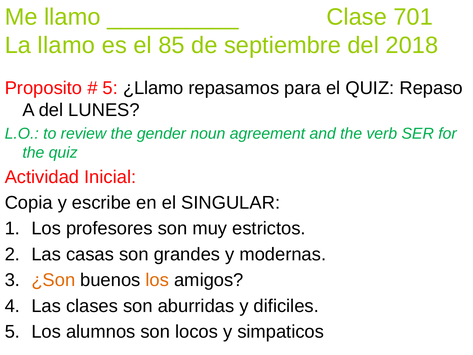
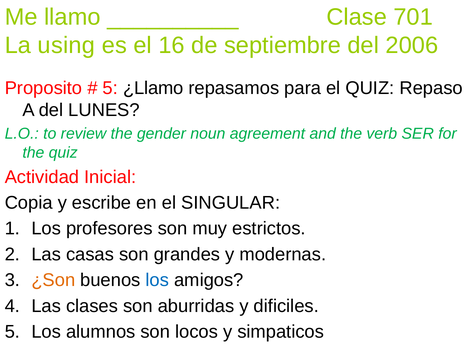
La llamo: llamo -> using (66, 45)
85: 85 -> 16 (172, 45)
2018: 2018 -> 2006 (412, 45)
los colour: orange -> blue (157, 280)
